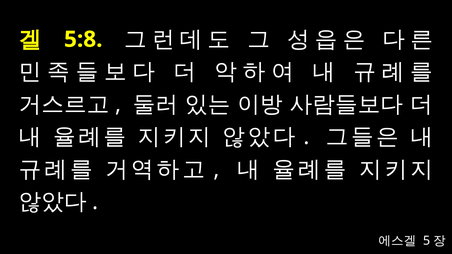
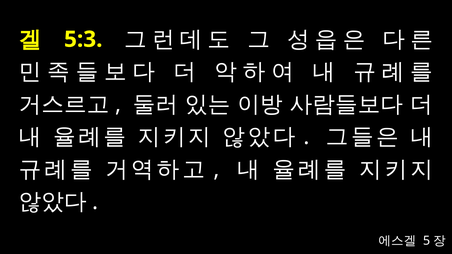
5:8: 5:8 -> 5:3 (83, 39)
